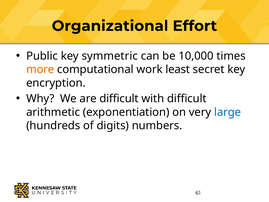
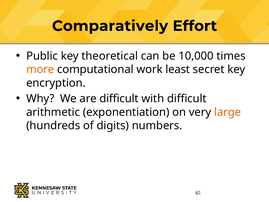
Organizational: Organizational -> Comparatively (110, 26)
symmetric: symmetric -> theoretical (110, 56)
large colour: blue -> orange (228, 112)
